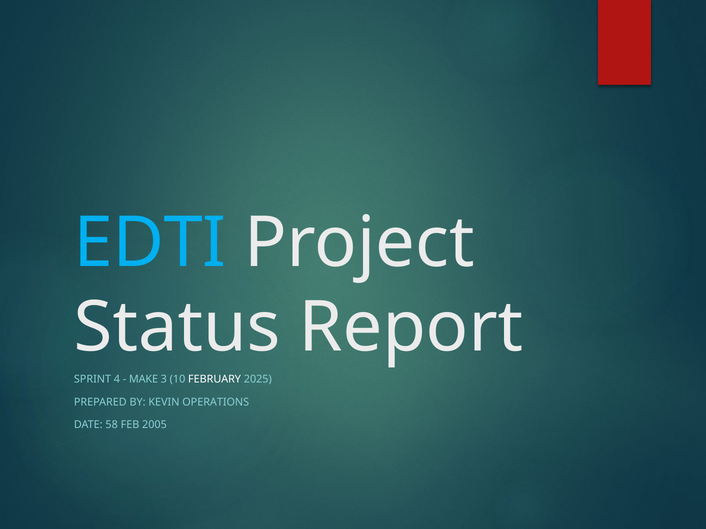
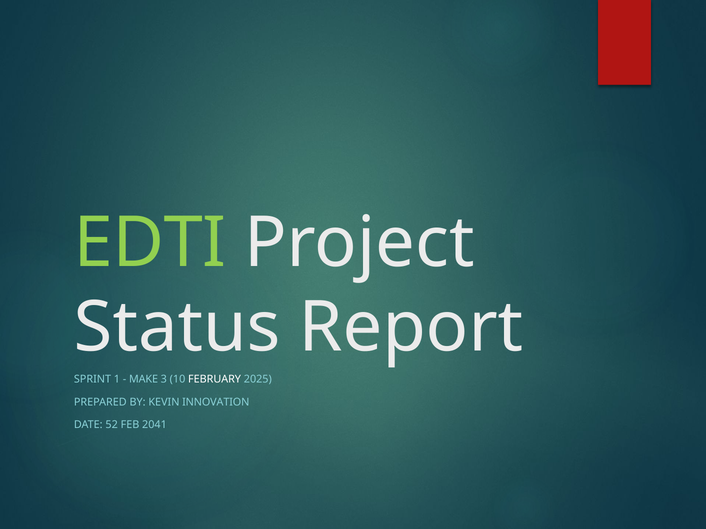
EDTI colour: light blue -> light green (150, 243)
4: 4 -> 1 (117, 380)
OPERATIONS: OPERATIONS -> INNOVATION (216, 402)
58: 58 -> 52 (112, 425)
2005: 2005 -> 2041 (154, 425)
